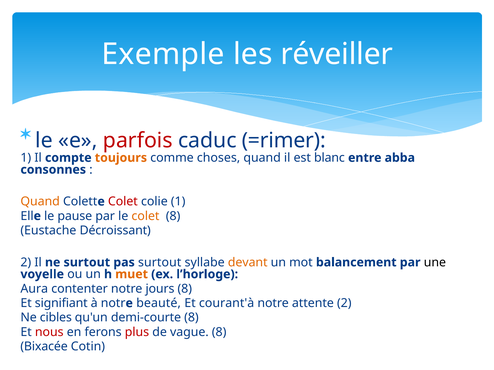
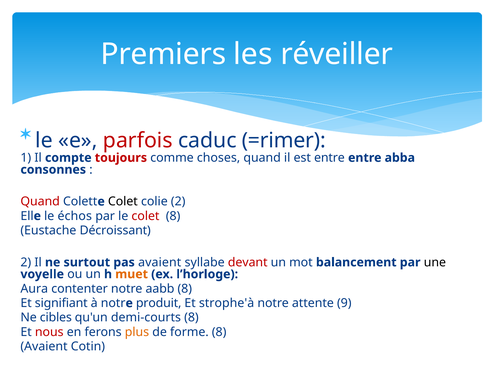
Exemple: Exemple -> Premiers (163, 54)
toujours colour: orange -> red (121, 158)
est blanc: blanc -> entre (329, 158)
Quand colour: orange -> red (40, 202)
Colet colour: red -> black (123, 202)
colie 1: 1 -> 2 (178, 202)
pause: pause -> échos (75, 216)
colet colour: orange -> red (145, 216)
pas surtout: surtout -> avaient (160, 263)
devant colour: orange -> red (248, 263)
jours: jours -> aabb (160, 289)
beauté: beauté -> produit (159, 304)
courant'à: courant'à -> strophe'à (227, 304)
attente 2: 2 -> 9 (344, 304)
demi-courte: demi-courte -> demi-courts (146, 318)
plus colour: red -> orange (137, 333)
vague: vague -> forme (189, 333)
Bixacée: Bixacée -> Avaient (44, 347)
